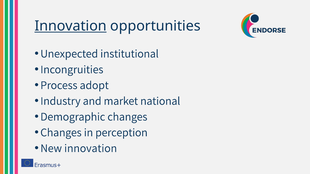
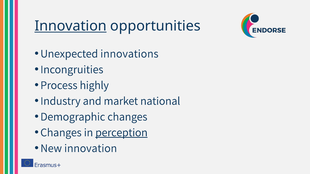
institutional: institutional -> innovations (129, 54)
adopt: adopt -> highly (94, 85)
perception underline: none -> present (121, 133)
